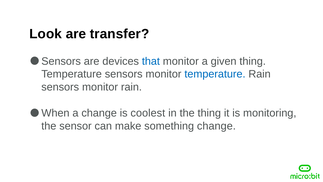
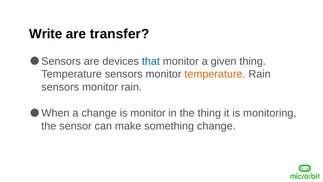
Look: Look -> Write (46, 34)
temperature colour: blue -> orange (215, 74)
is coolest: coolest -> monitor (148, 113)
